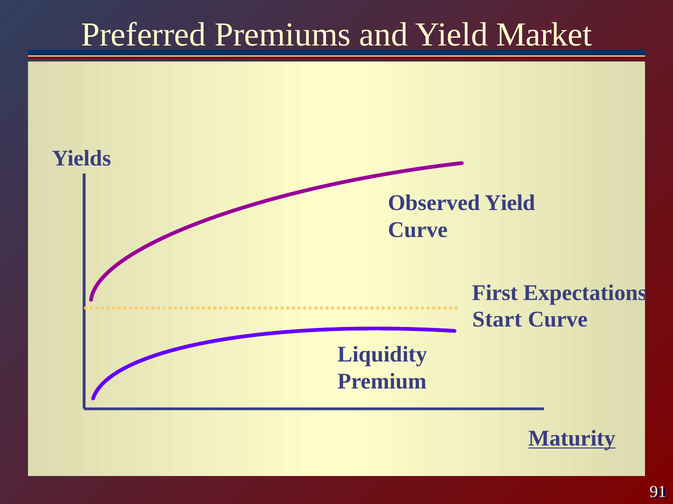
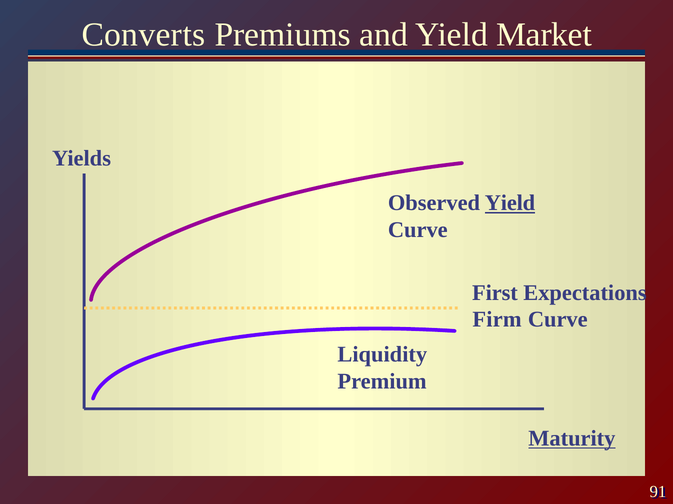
Preferred: Preferred -> Converts (143, 35)
Yield underline: none -> present (510, 203)
Start: Start -> Firm (497, 320)
